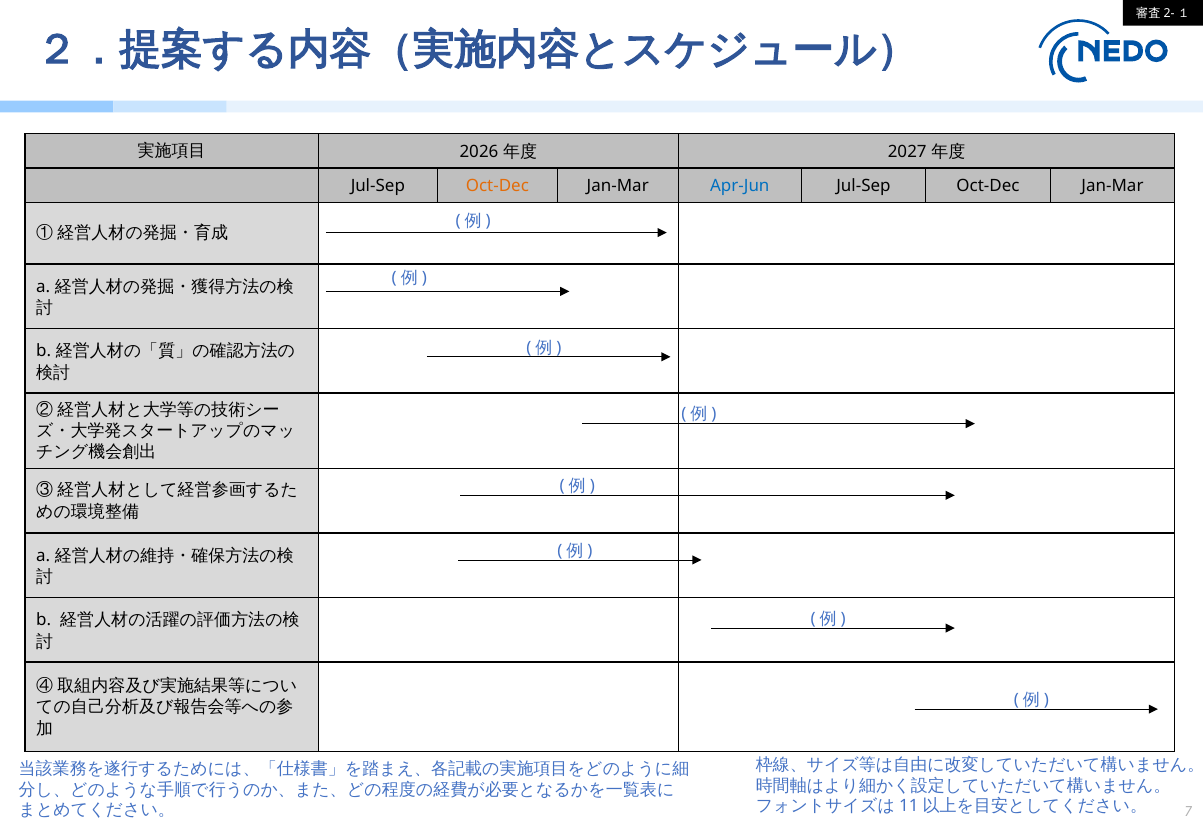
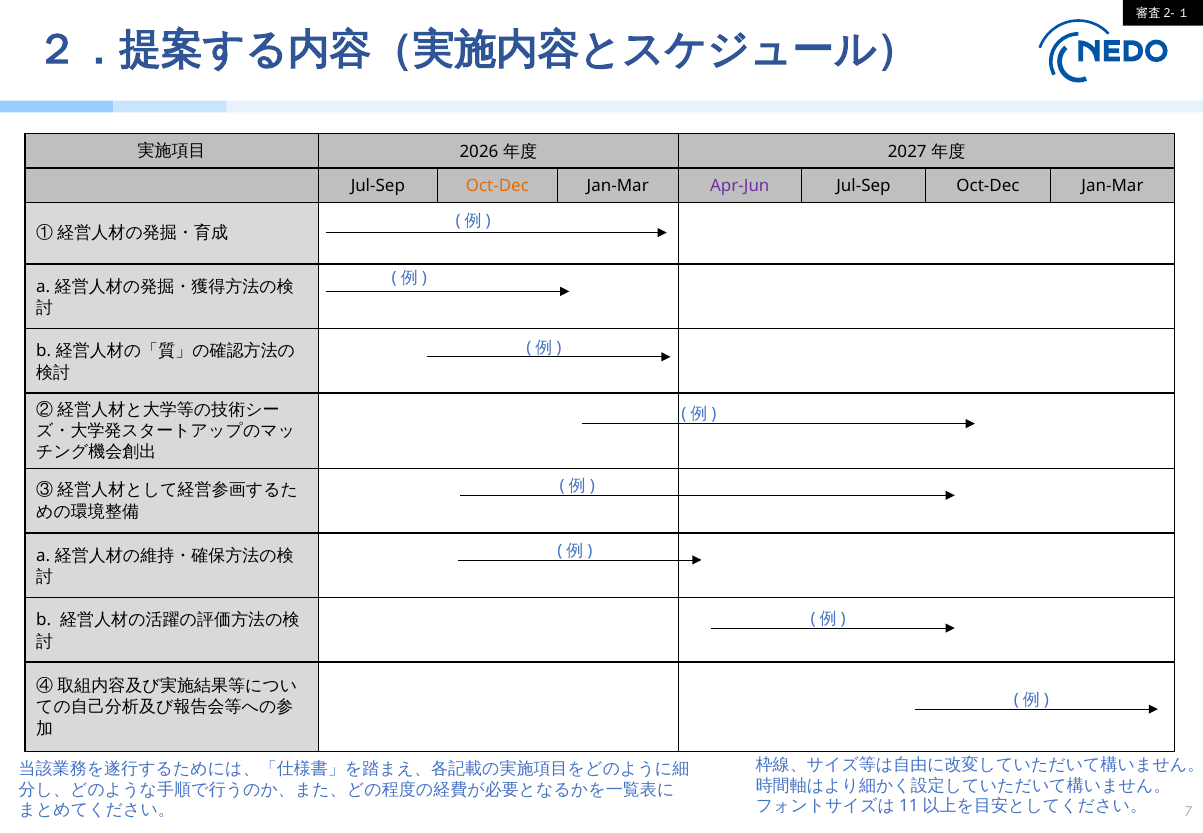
Apr-Jun colour: blue -> purple (740, 186)
